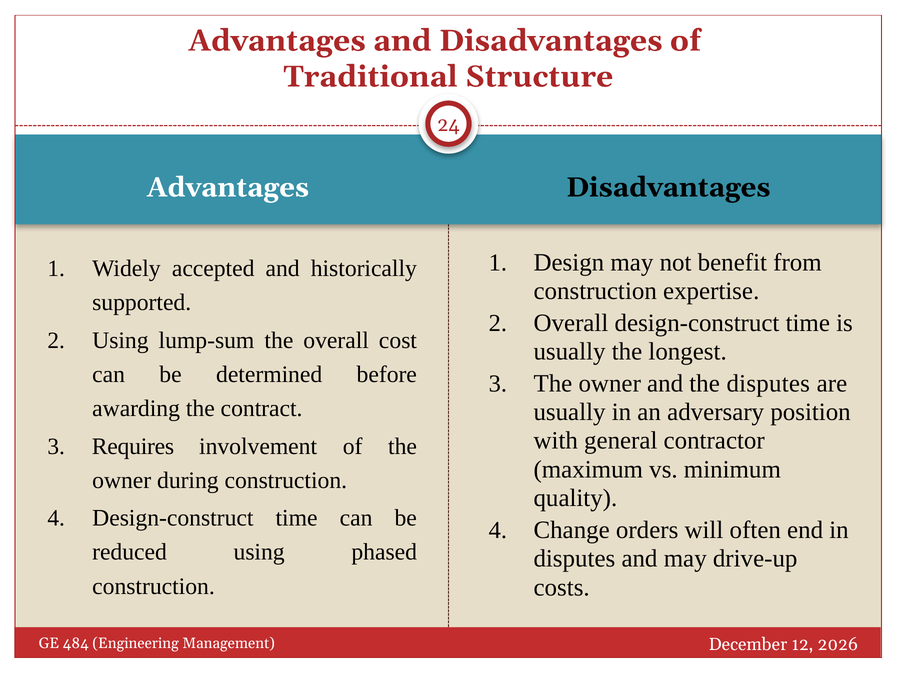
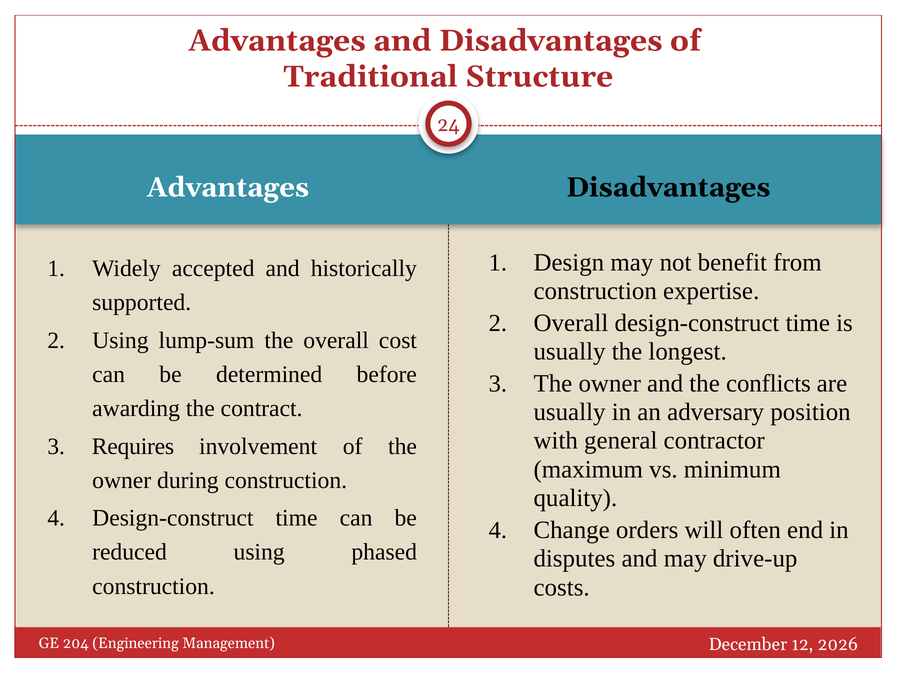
the disputes: disputes -> conflicts (768, 383)
484: 484 -> 204 (76, 643)
